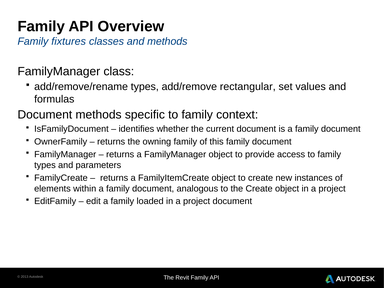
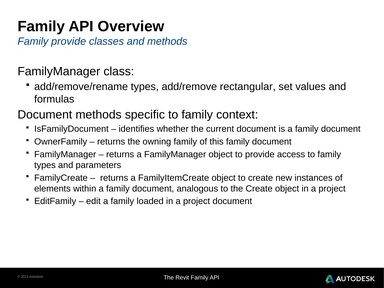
Family fixtures: fixtures -> provide (69, 41)
